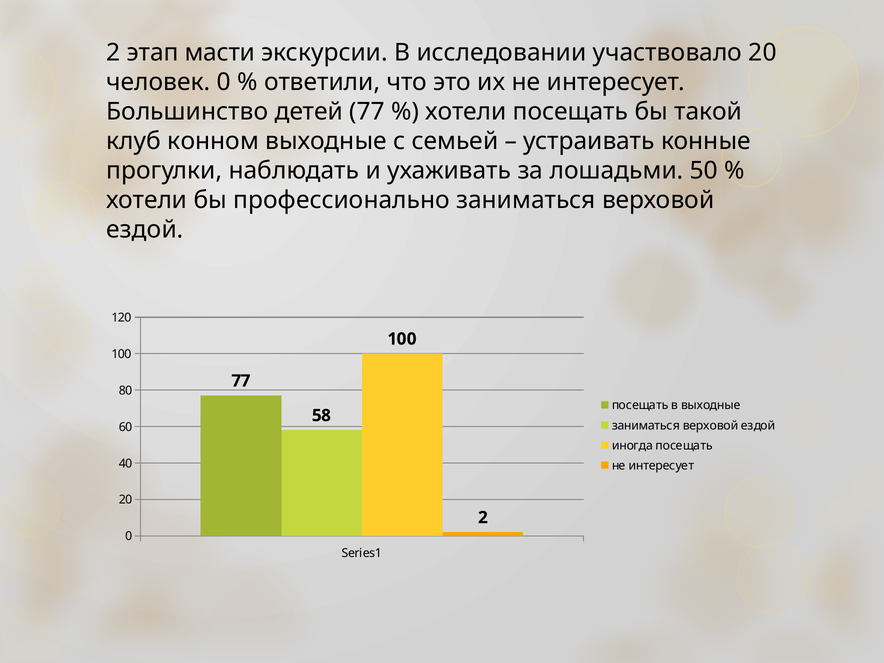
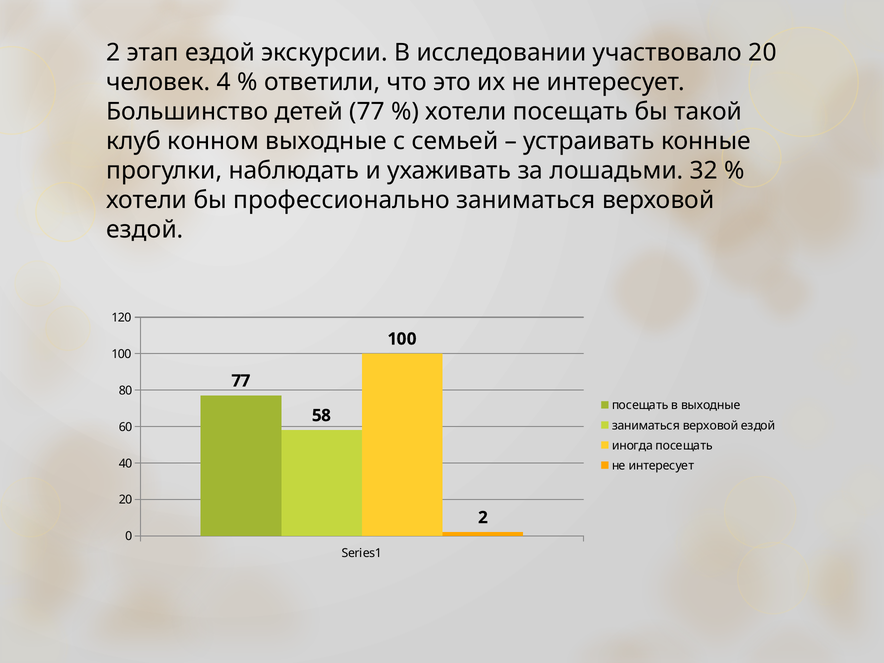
этап масти: масти -> ездой (220, 53)
человек 0: 0 -> 4 (224, 82)
50: 50 -> 32 (704, 171)
